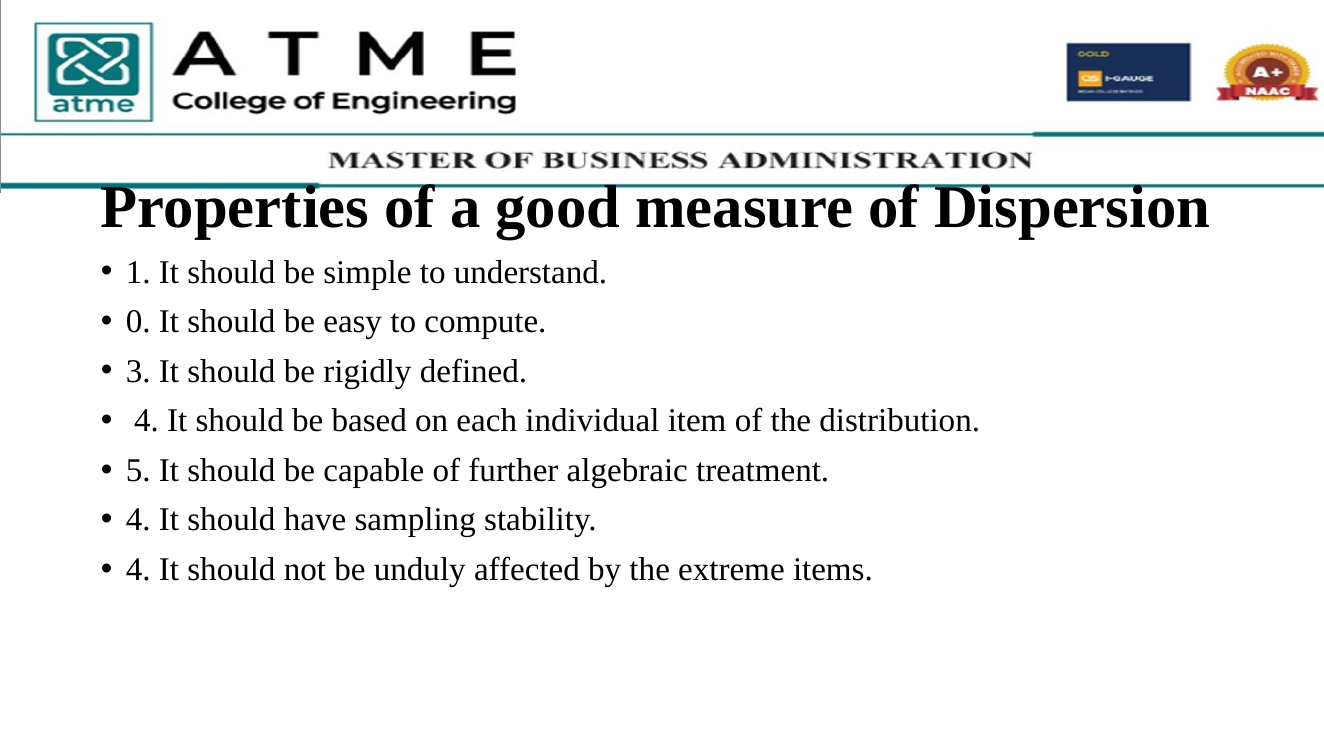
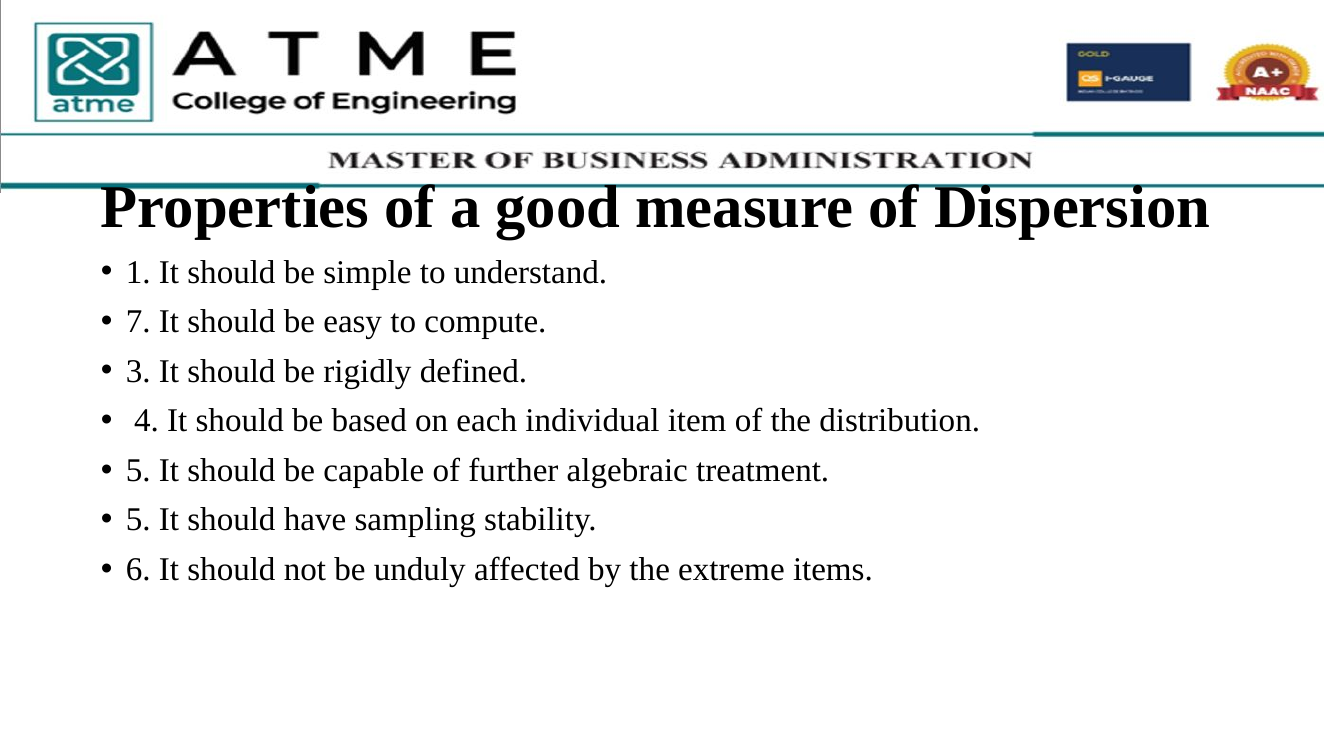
0: 0 -> 7 (138, 322)
4: 4 -> 5 (138, 520)
4: 4 -> 6 (138, 569)
